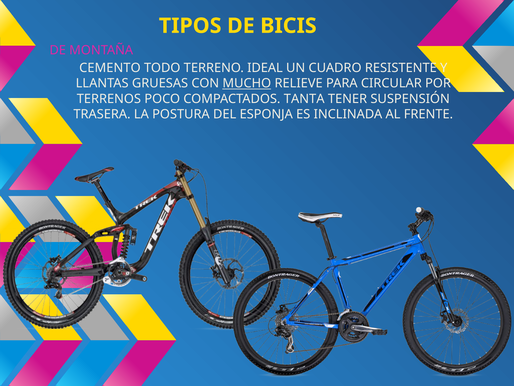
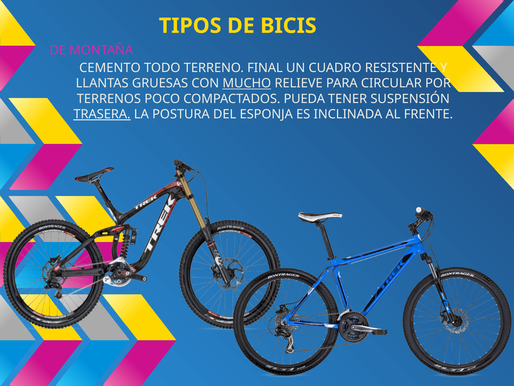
IDEAL: IDEAL -> FINAL (265, 68)
TANTA: TANTA -> PUEDA (304, 99)
TRASERA underline: none -> present (102, 114)
